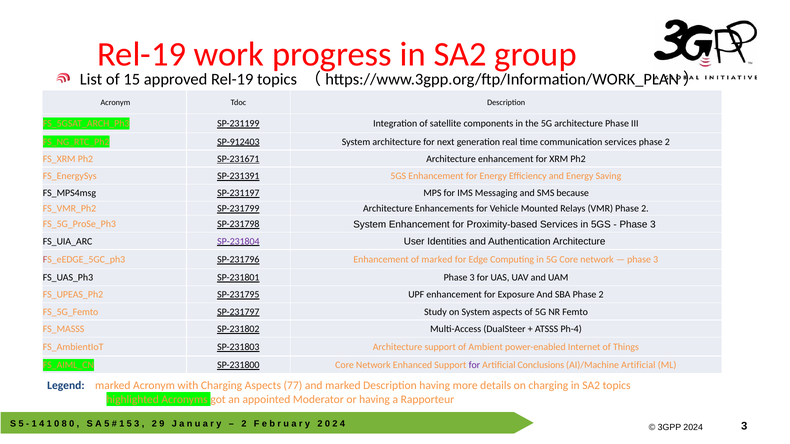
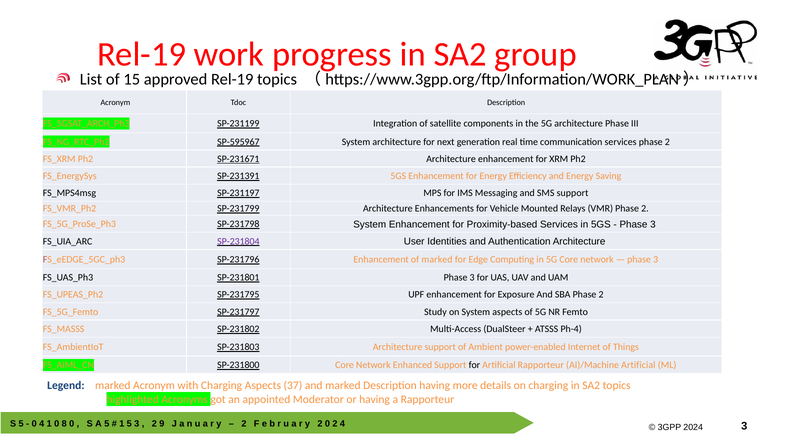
SP-912403: SP-912403 -> SP-595967 (238, 142)
SMS because: because -> support (573, 193)
for colour: purple -> black (474, 365)
Artificial Conclusions: Conclusions -> Rapporteur (541, 365)
77: 77 -> 37 (293, 386)
1: 1 -> 0 (34, 424)
